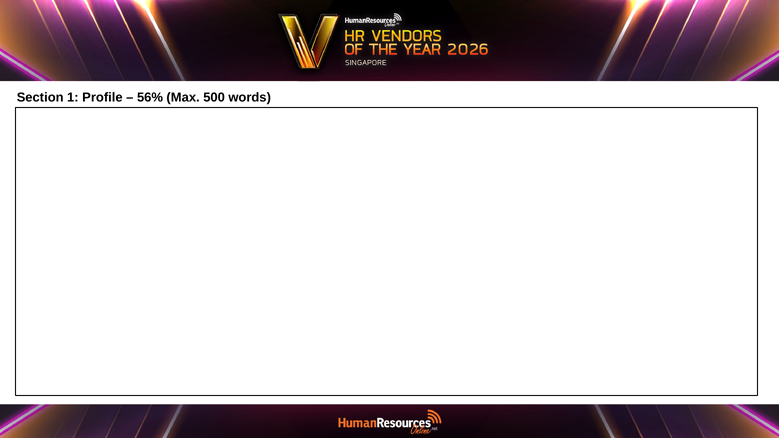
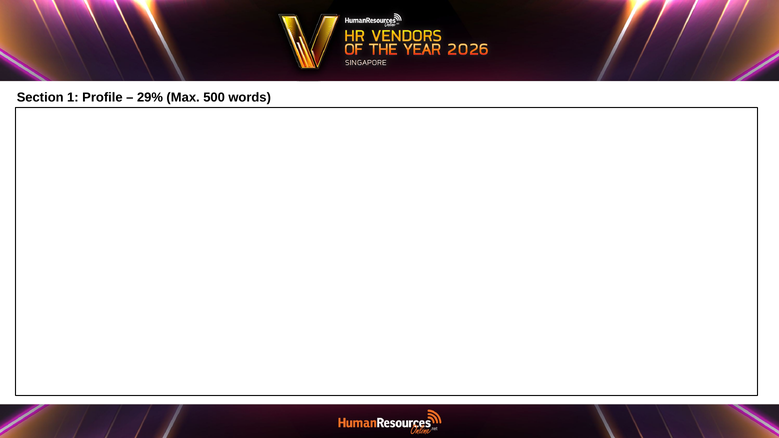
56%: 56% -> 29% (150, 98)
